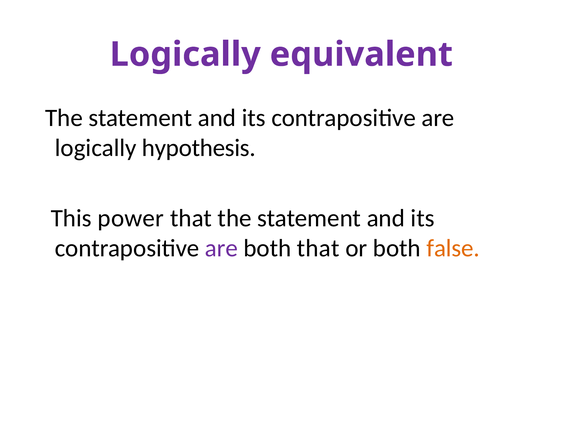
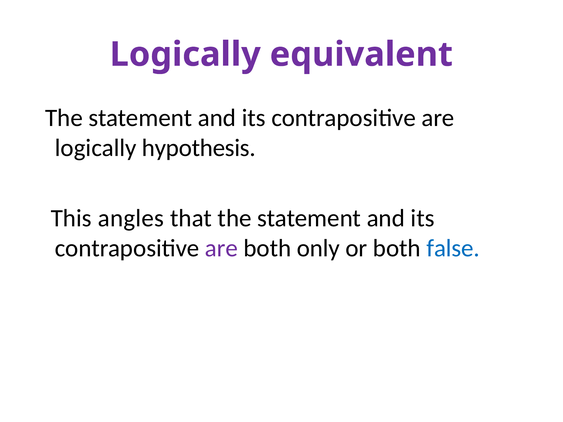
power: power -> angles (131, 218)
both that: that -> only (318, 248)
false colour: orange -> blue (453, 248)
